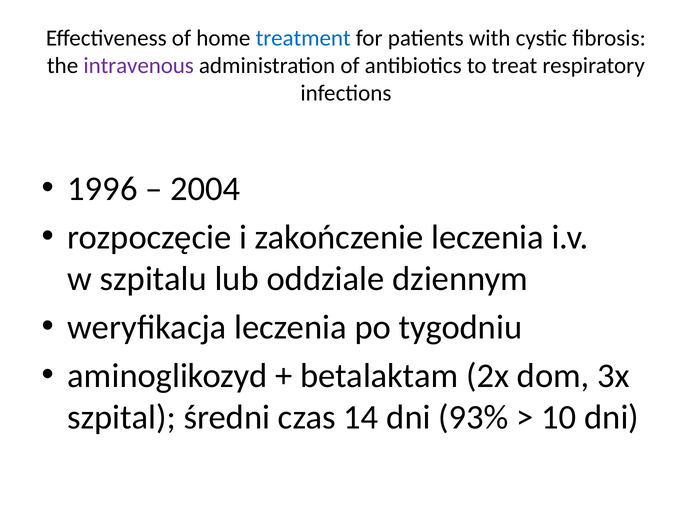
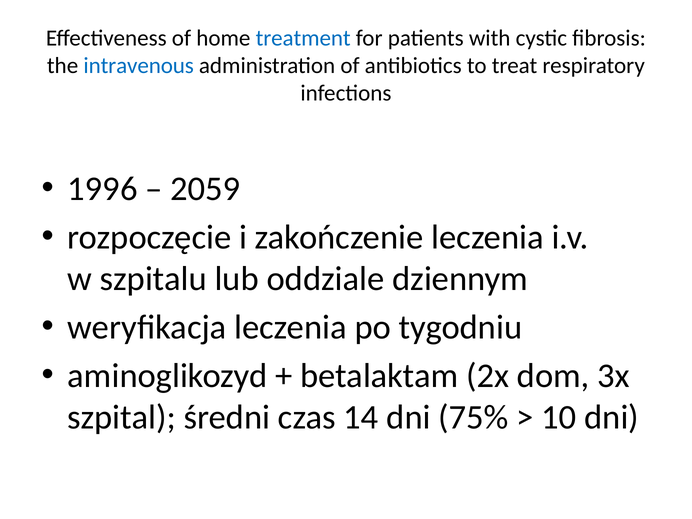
intravenous colour: purple -> blue (139, 66)
2004: 2004 -> 2059 (205, 189)
93%: 93% -> 75% (473, 417)
